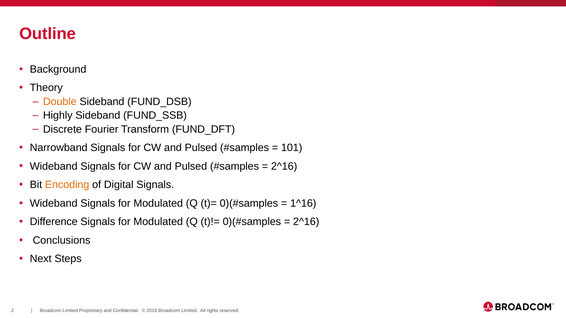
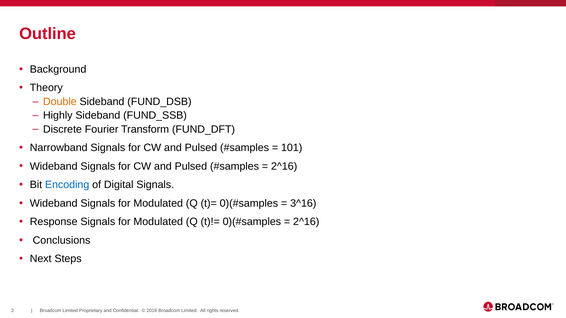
Encoding colour: orange -> blue (67, 185)
1^16: 1^16 -> 3^16 (303, 203)
Difference: Difference -> Response (54, 222)
